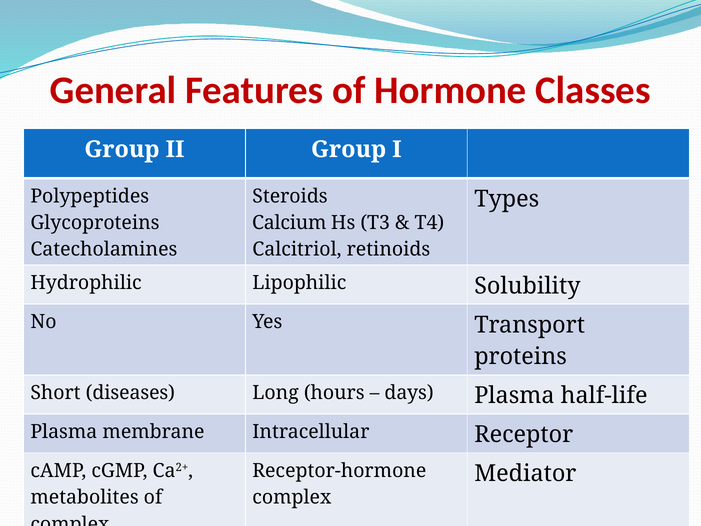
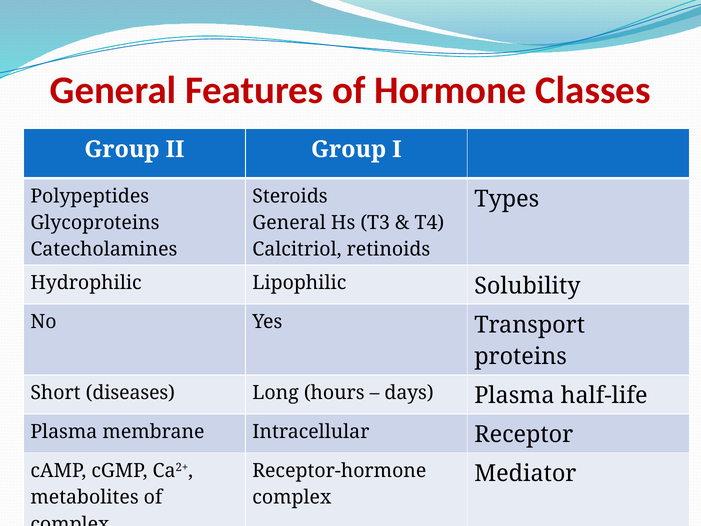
Calcium: Calcium -> General (289, 223)
